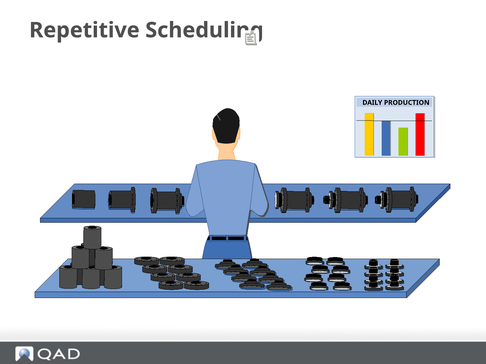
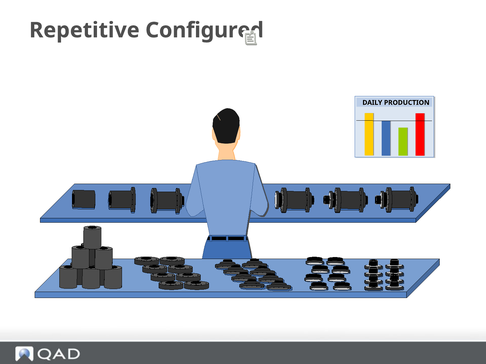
Scheduling: Scheduling -> Configured (205, 30)
